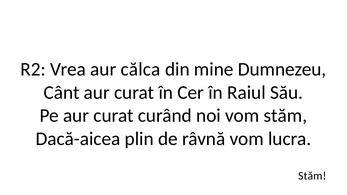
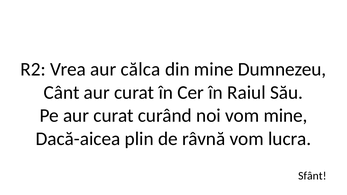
vom stăm: stăm -> mine (285, 116)
Stăm: Stăm -> Sfânt (312, 176)
